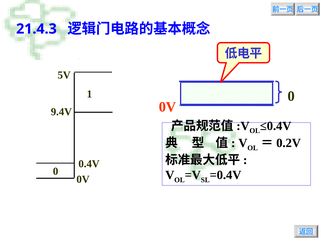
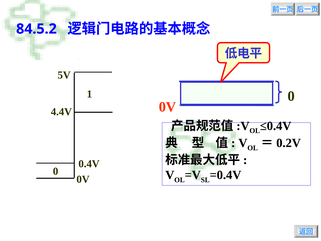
21.4.3: 21.4.3 -> 84.5.2 (36, 29)
9.4V: 9.4V -> 4.4V (61, 112)
